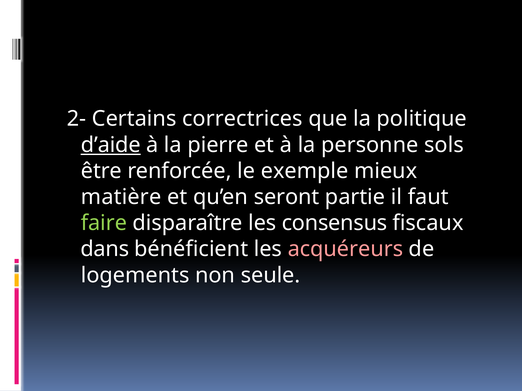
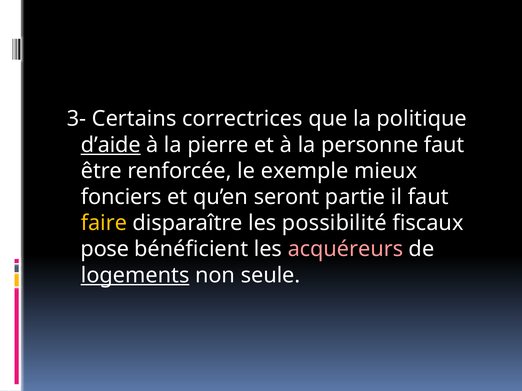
2-: 2- -> 3- (77, 119)
personne sols: sols -> faut (444, 145)
matière: matière -> fonciers (121, 197)
faire colour: light green -> yellow (104, 223)
consensus: consensus -> possibilité (334, 223)
dans: dans -> pose (105, 249)
logements underline: none -> present (135, 276)
